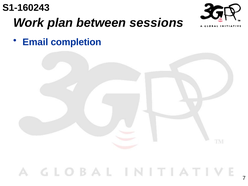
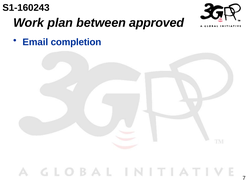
sessions: sessions -> approved (157, 23)
